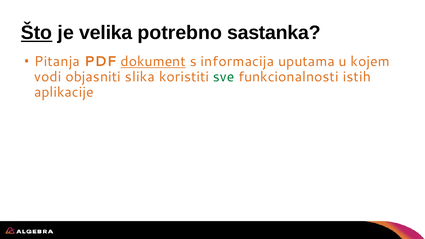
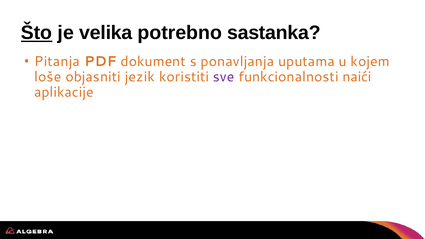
dokument underline: present -> none (153, 62)
informacija: informacija -> ponavljanja (237, 62)
vodi: vodi -> loše (48, 77)
slika: slika -> jezik (140, 77)
sve colour: green -> purple (224, 77)
istih: istih -> naići (357, 77)
